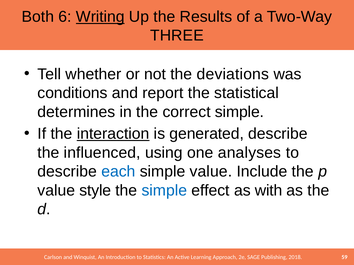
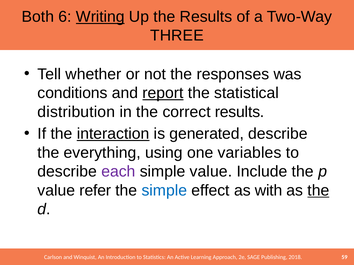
deviations: deviations -> responses (233, 74)
report underline: none -> present (163, 93)
determines: determines -> distribution (76, 112)
correct simple: simple -> results (240, 112)
influenced: influenced -> everything (102, 153)
analyses: analyses -> variables (250, 153)
each colour: blue -> purple (118, 172)
style: style -> refer (95, 191)
the underline: none -> present (318, 191)
